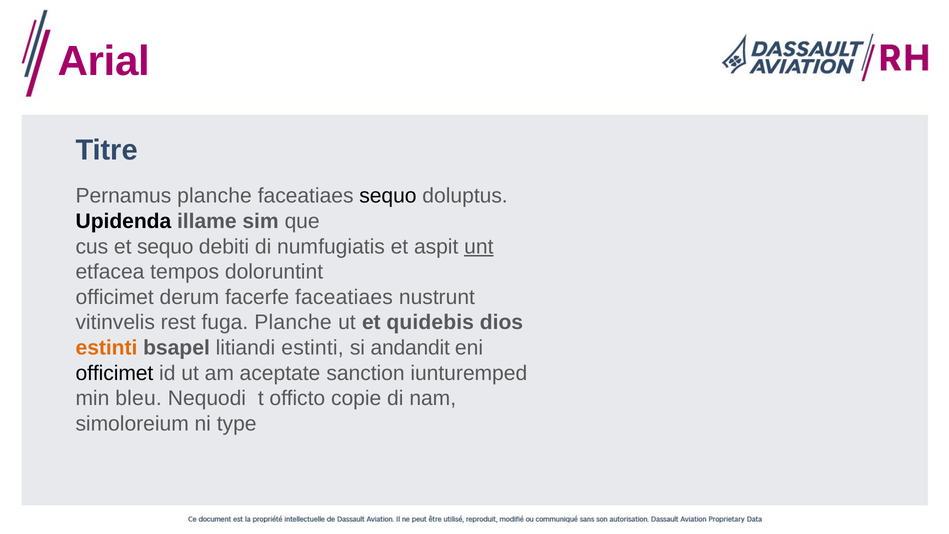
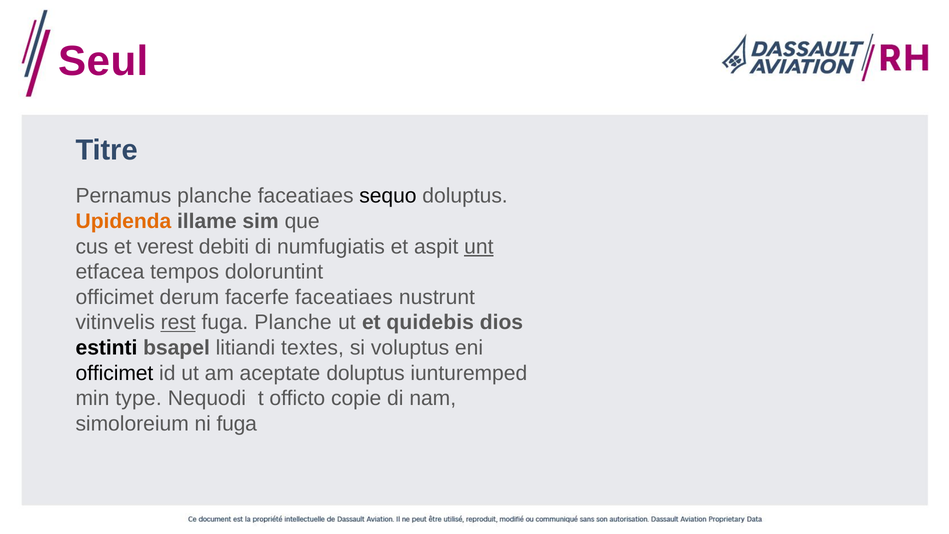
Arial: Arial -> Seul (103, 61)
Upidenda colour: black -> orange (123, 221)
et sequo: sequo -> verest (165, 247)
rest underline: none -> present (178, 322)
estinti colour: orange -> black (106, 348)
litiandi estinti: estinti -> textes (313, 348)
andandit: andandit -> voluptus (410, 348)
aceptate sanction: sanction -> doluptus (366, 373)
bleu: bleu -> type (139, 398)
ni type: type -> fuga (237, 424)
